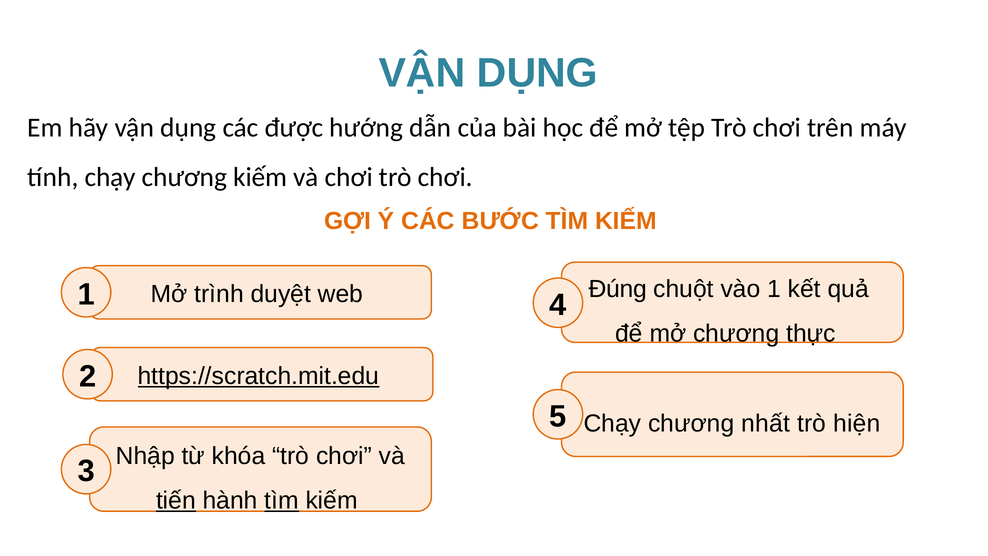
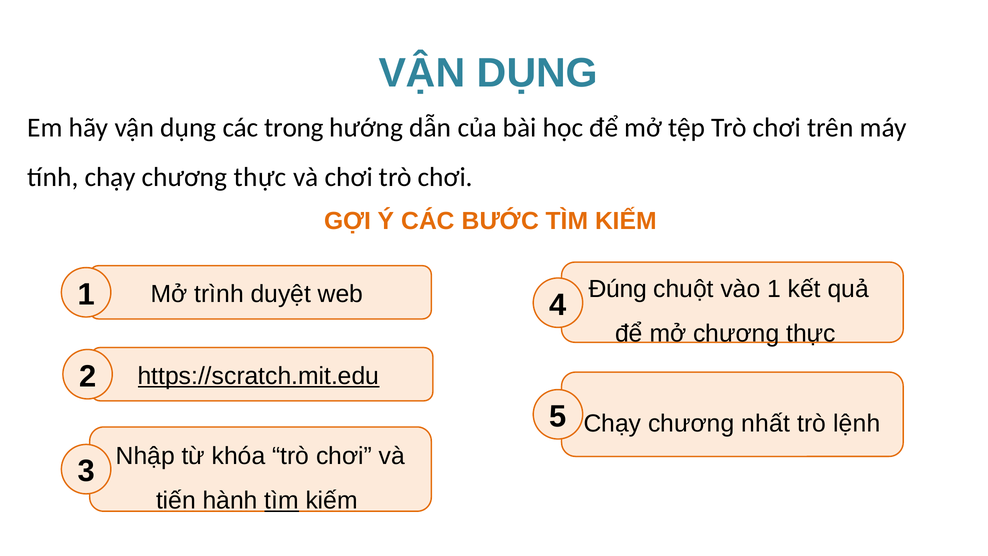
được: được -> trong (294, 128)
chạy chương kiếm: kiếm -> thực (260, 177)
hiện: hiện -> lệnh (857, 423)
tiến underline: present -> none (176, 500)
